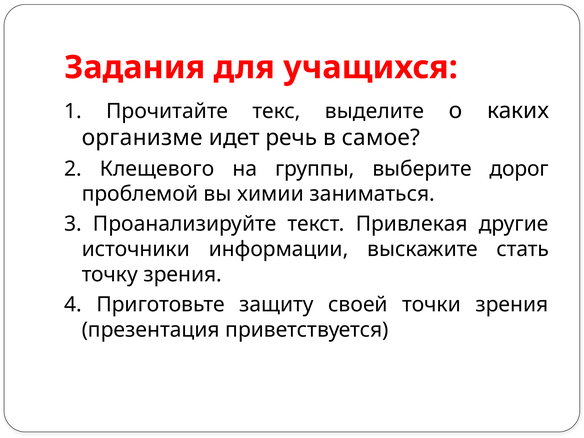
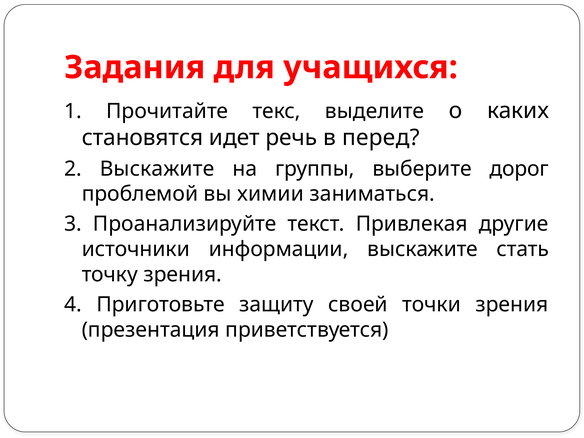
организме: организме -> становятся (142, 138)
самое: самое -> перед (381, 138)
2 Клещевого: Клещевого -> Выскажите (157, 169)
